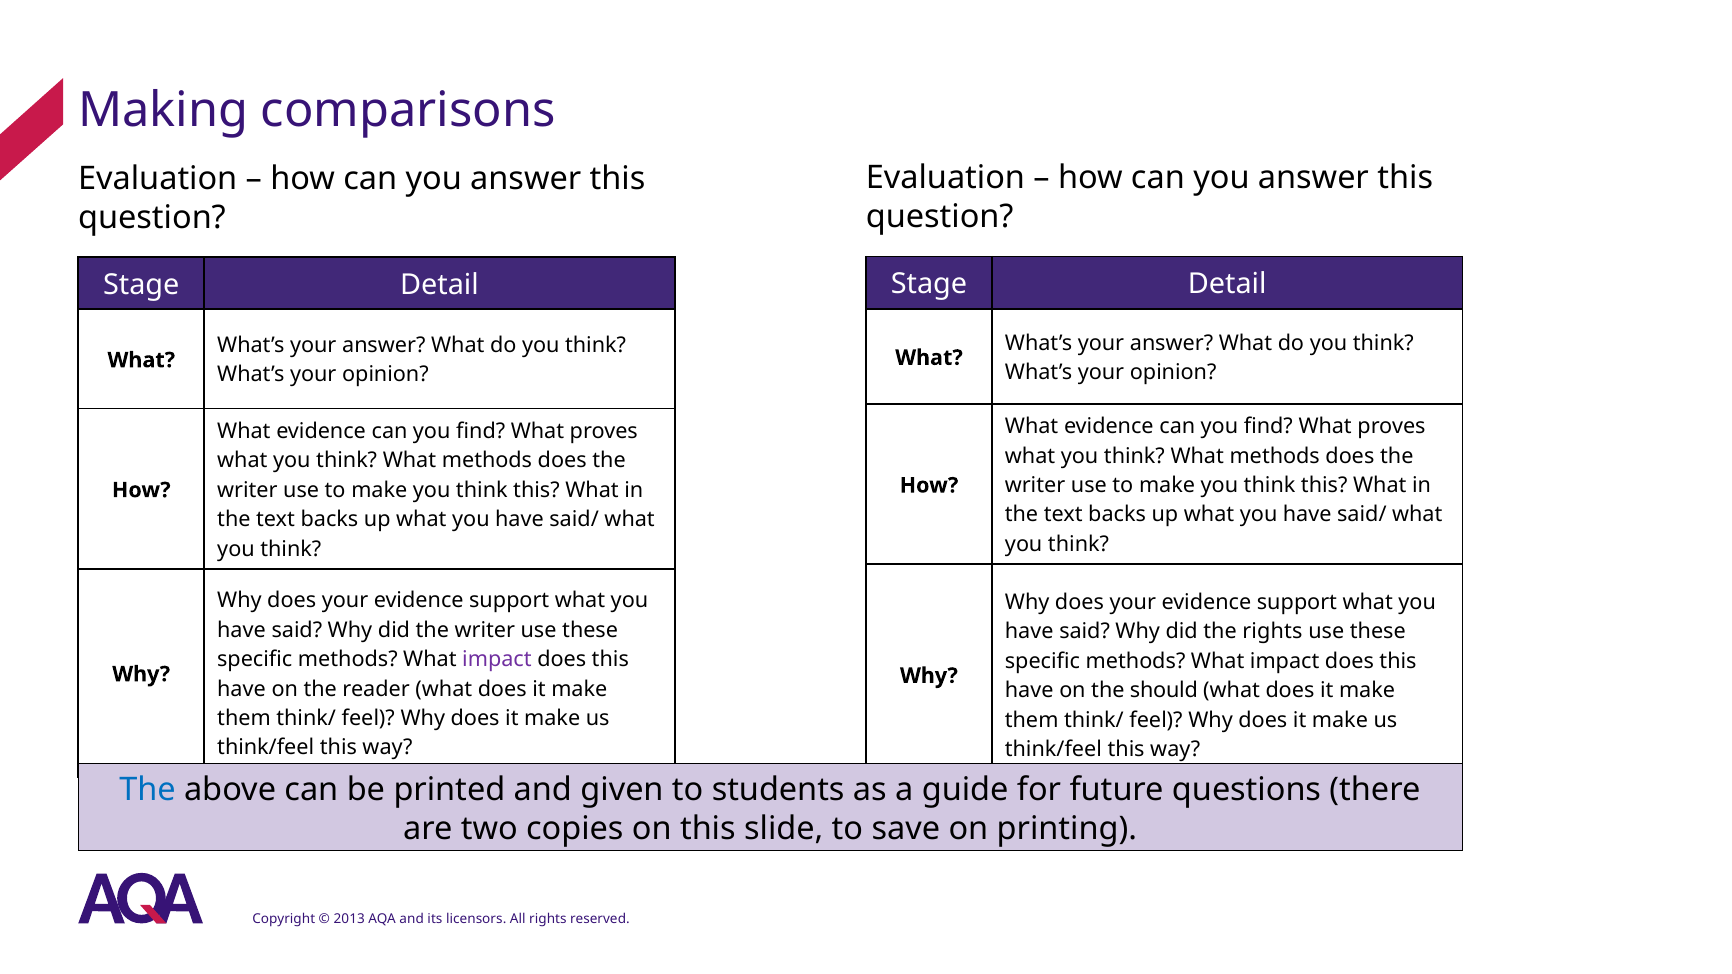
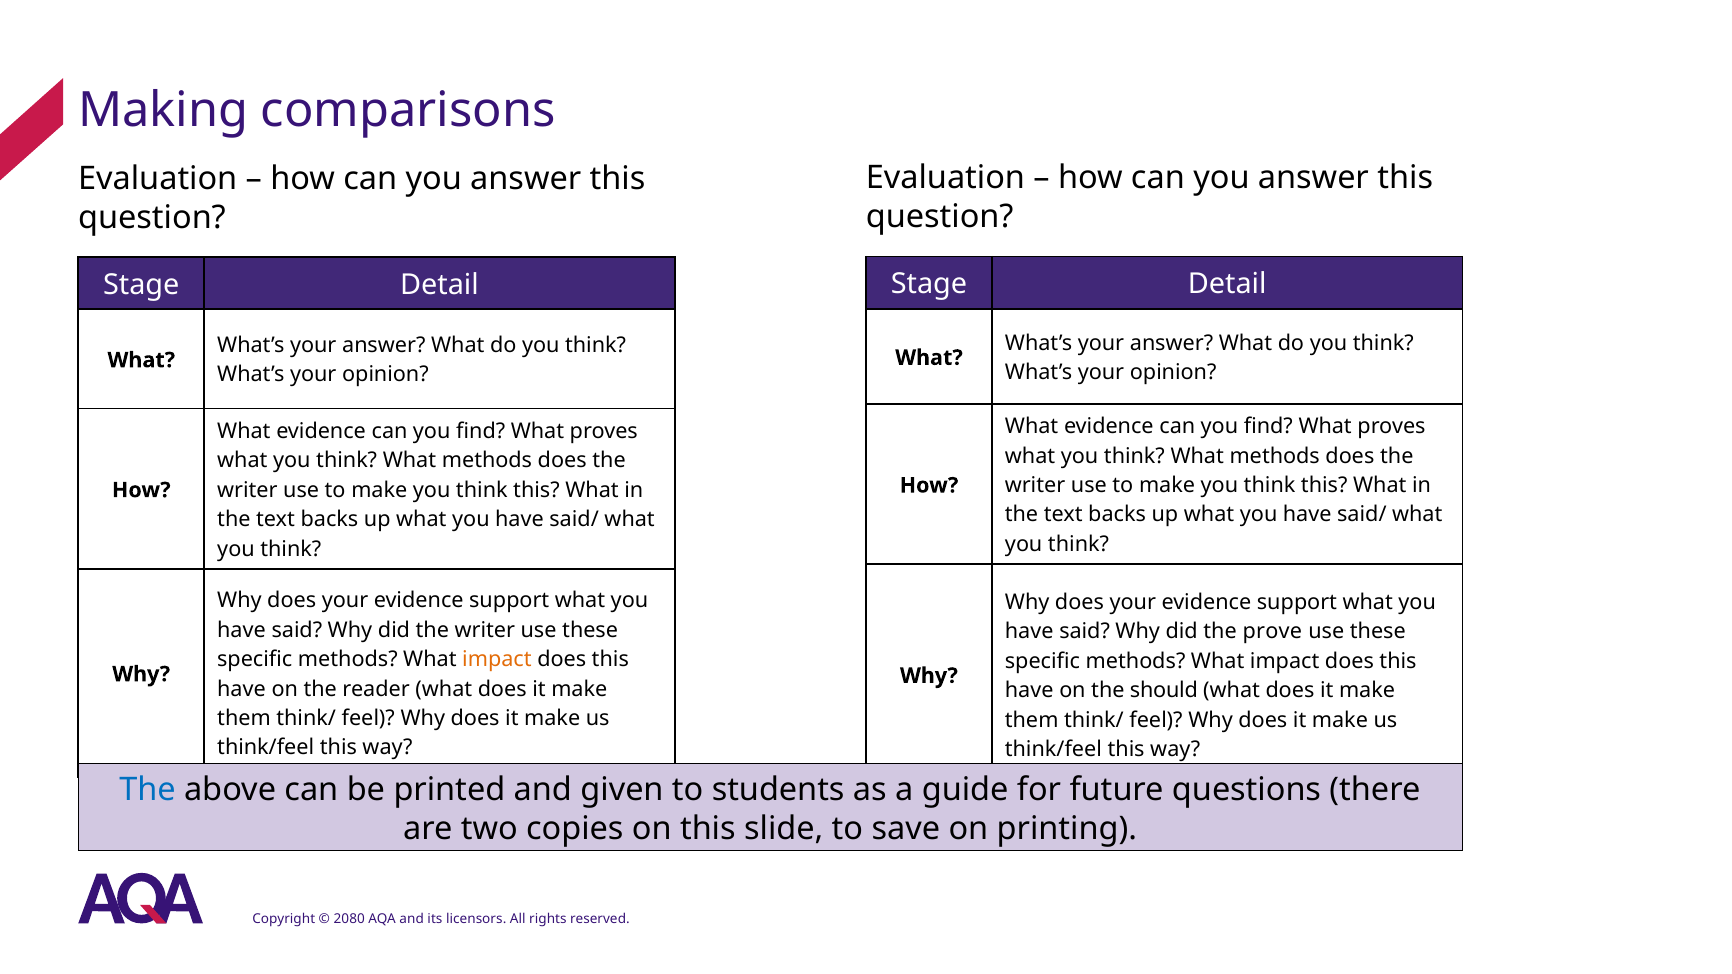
the rights: rights -> prove (1272, 632)
impact colour: purple -> orange (497, 660)
2013: 2013 -> 2080 (349, 919)
